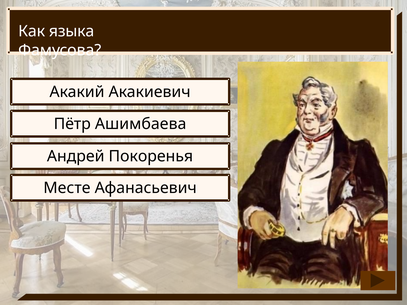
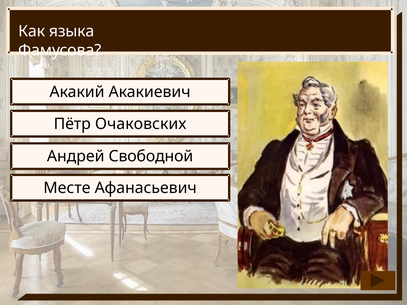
Ашимбаева: Ашимбаева -> Очаковских (141, 124)
Покоренья: Покоренья -> Свободной (151, 156)
